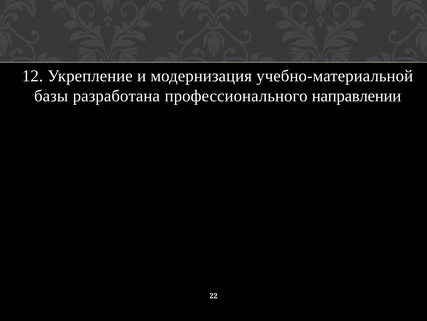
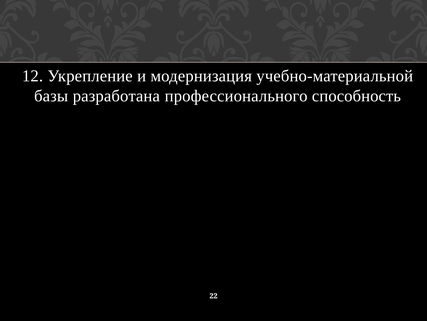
направлении: направлении -> способность (356, 96)
